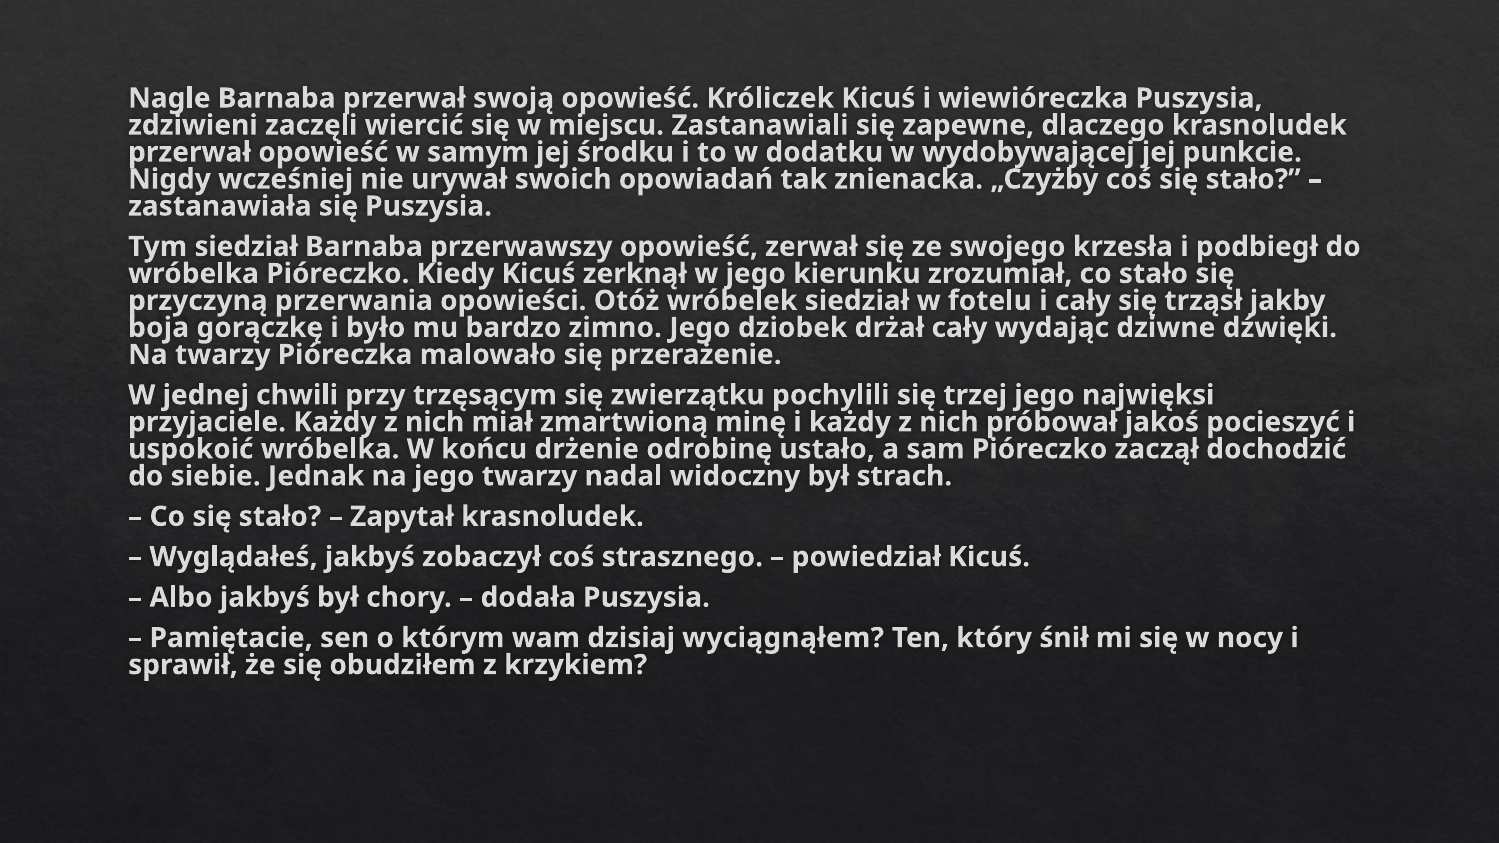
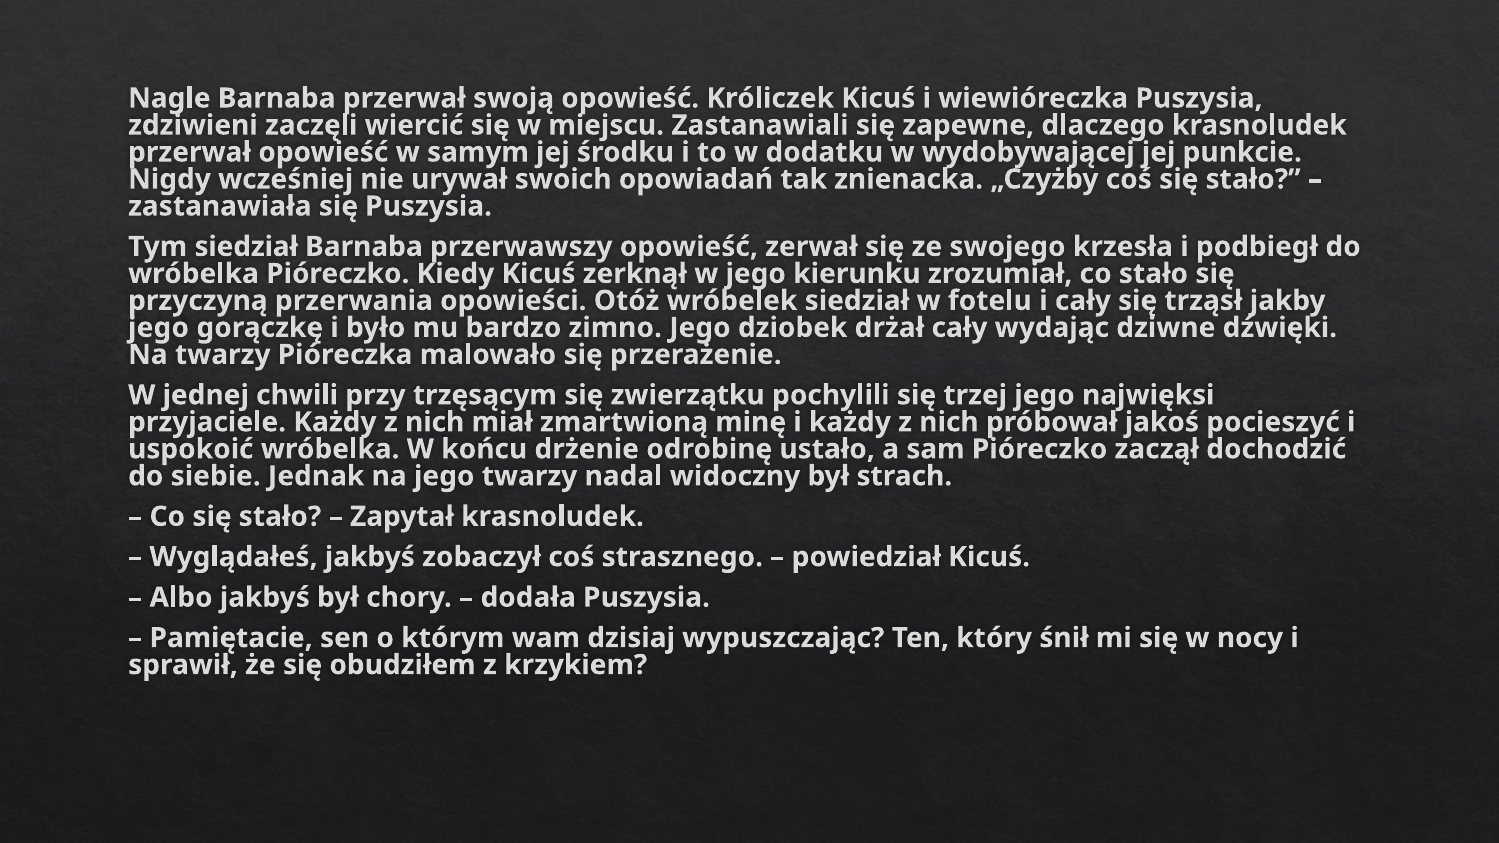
boja: boja -> jego (159, 328)
wyciągnąłem: wyciągnąłem -> wypuszczając (783, 638)
